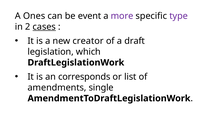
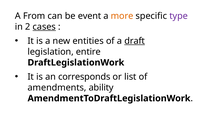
Ones: Ones -> From (34, 16)
more colour: purple -> orange (122, 16)
creator: creator -> entities (88, 41)
draft underline: none -> present (135, 41)
which: which -> entire (88, 52)
single: single -> ability (101, 88)
